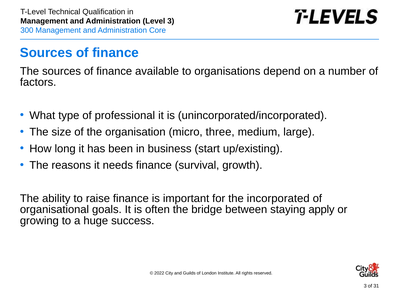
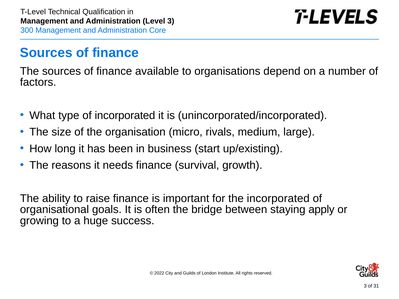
of professional: professional -> incorporated (125, 116)
three: three -> rivals (220, 132)
